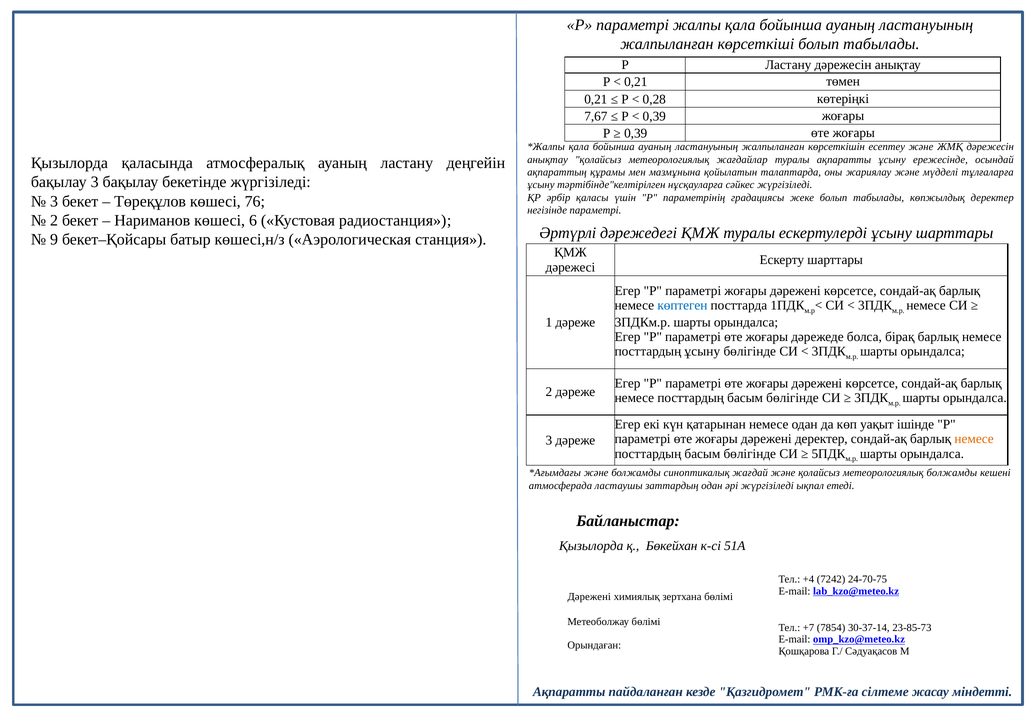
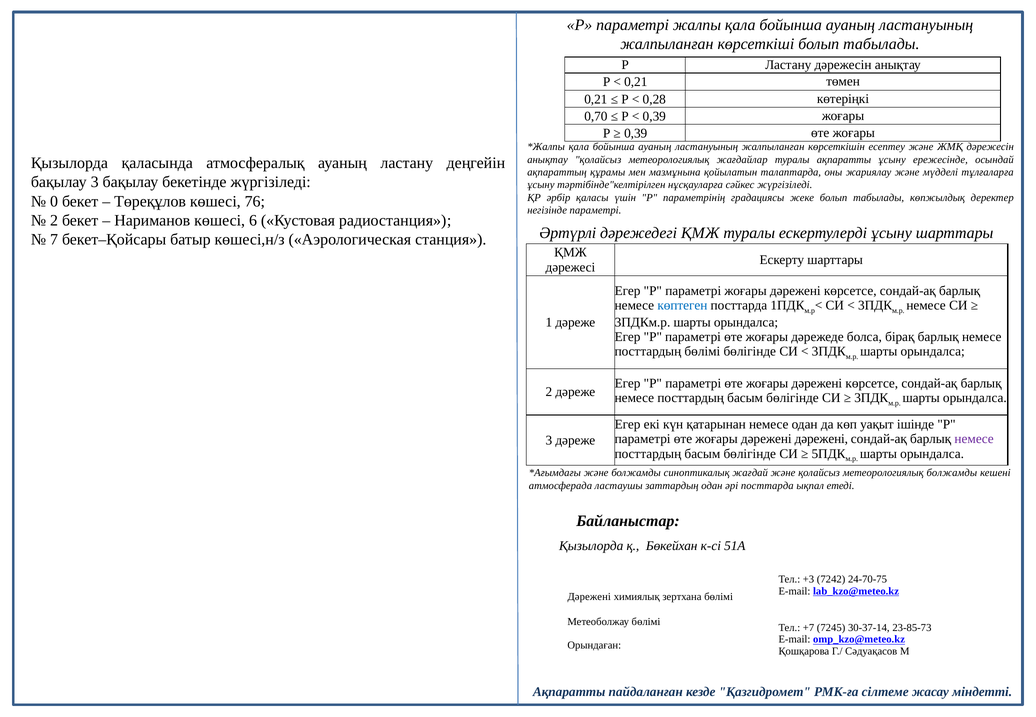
7,67: 7,67 -> 0,70 (596, 116)
3: 3 -> 0 (54, 201)
9: 9 -> 7 (54, 240)
посттардың ұсыну: ұсыну -> бөлімі (702, 352)
дәрежені деректер: деректер -> дәрежені (821, 439)
немесе colour: orange -> purple (974, 439)
әрі жүргізіледі: жүргізіледі -> посттарда (767, 486)
+4: +4 -> +3 (809, 579)
7854: 7854 -> 7245 (831, 628)
